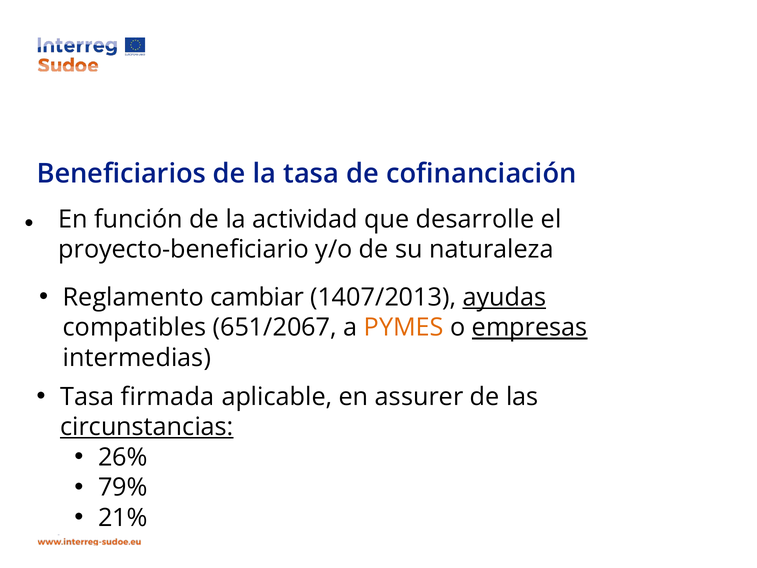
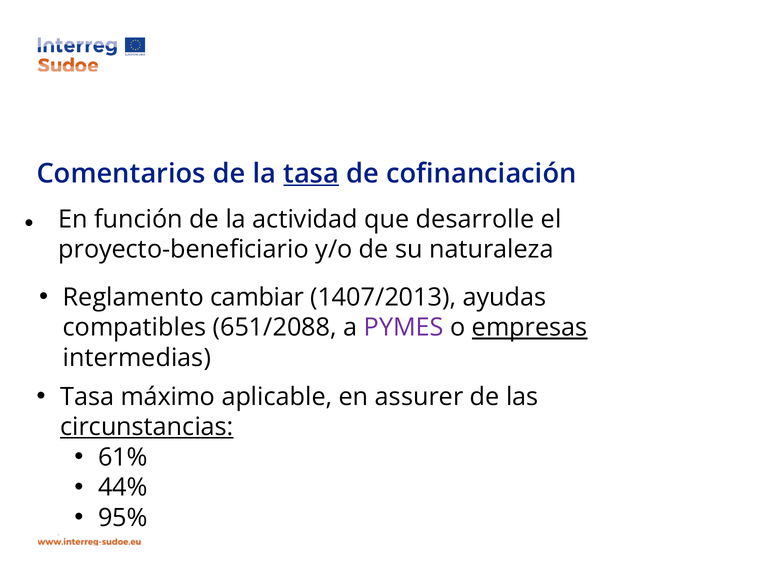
Beneficiarios: Beneficiarios -> Comentarios (121, 174)
tasa underline: none -> present (311, 174)
ayudas underline: present -> none (504, 297)
651/2067: 651/2067 -> 651/2088 (275, 327)
PYMES colour: orange -> purple (404, 327)
firmada: firmada -> máximo (168, 397)
26%: 26% -> 61% (123, 457)
79%: 79% -> 44% (123, 487)
21%: 21% -> 95% (123, 518)
